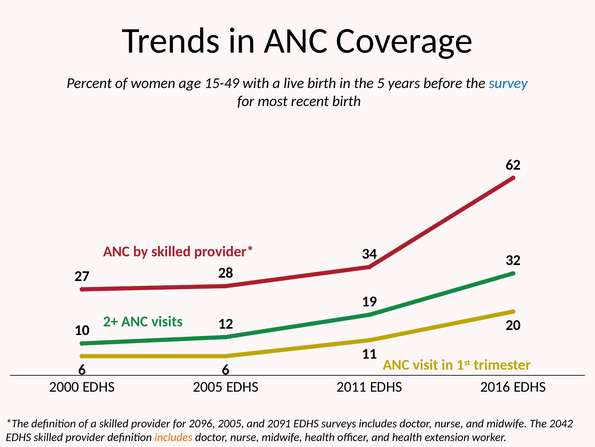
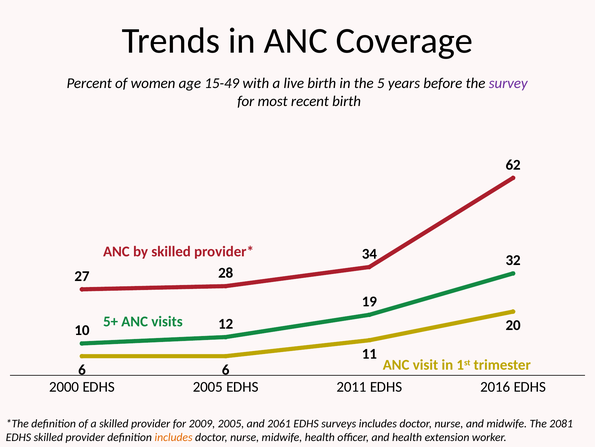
survey colour: blue -> purple (508, 83)
2+: 2+ -> 5+ (111, 321)
2096: 2096 -> 2009 (202, 423)
2091: 2091 -> 2061 (279, 423)
2042: 2042 -> 2081 (561, 423)
